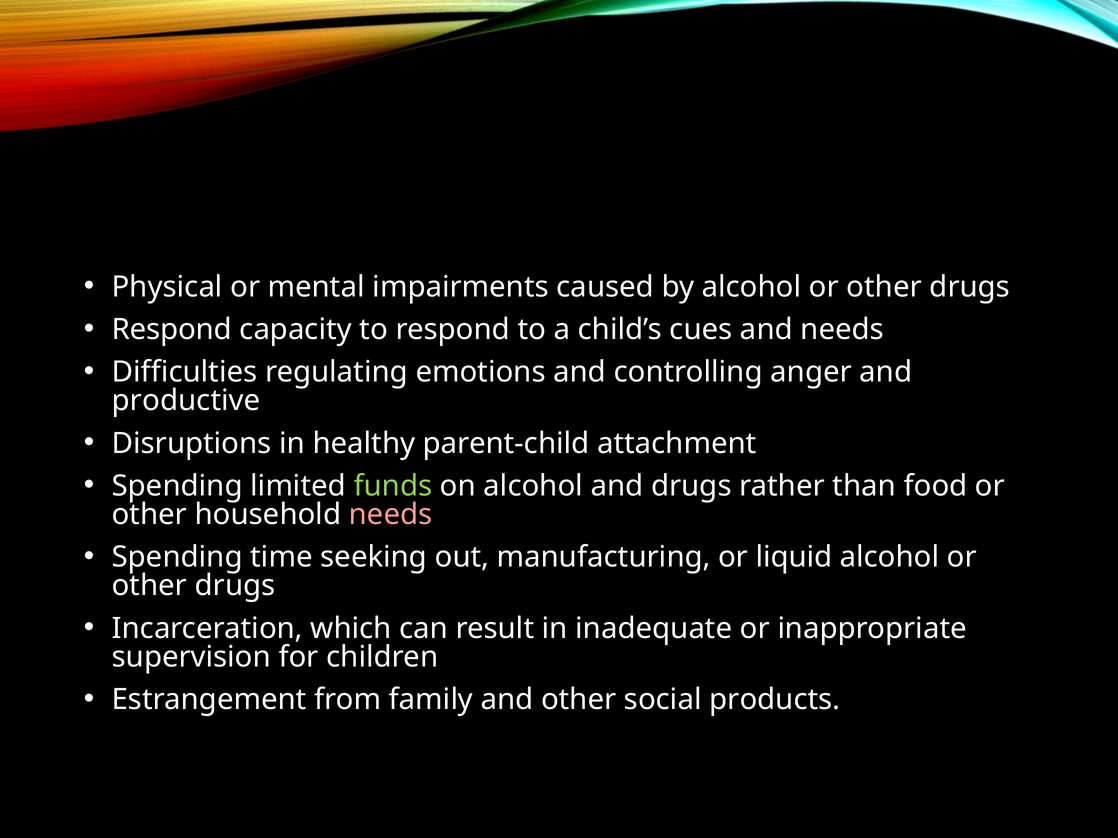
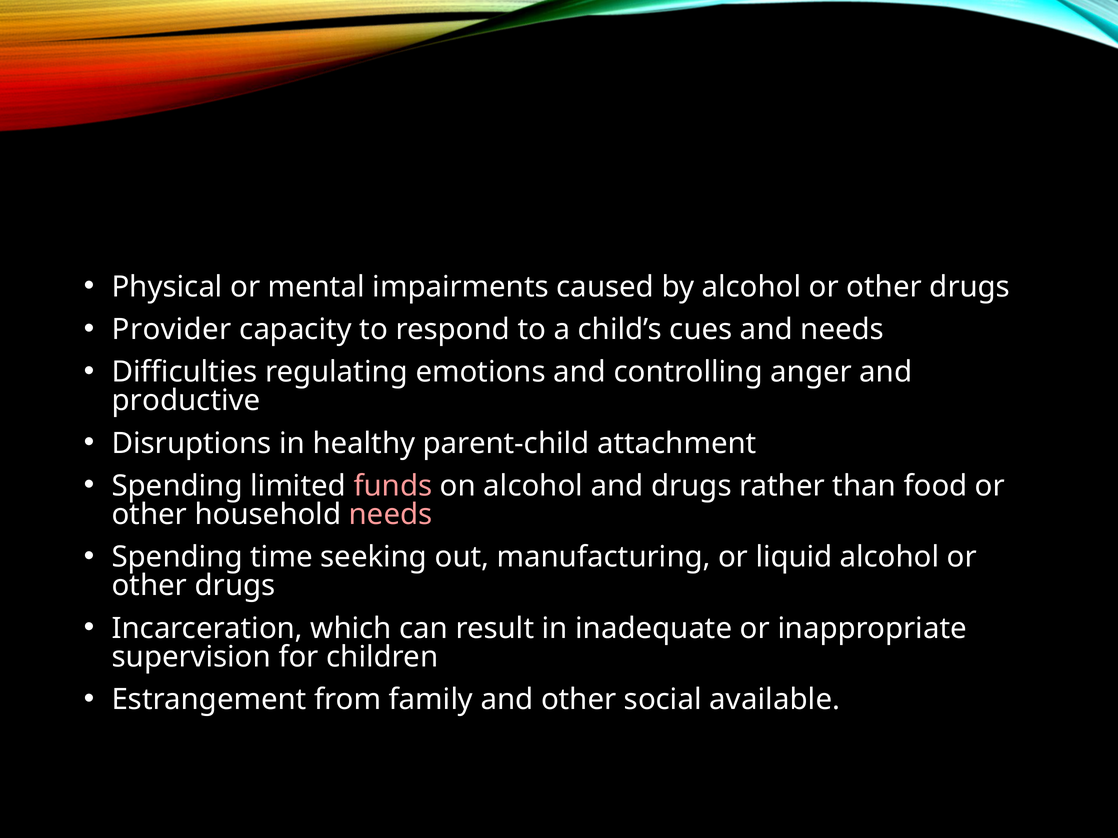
Respond: Respond -> Provider (172, 330)
funds colour: light green -> pink (393, 486)
products: products -> available (775, 700)
